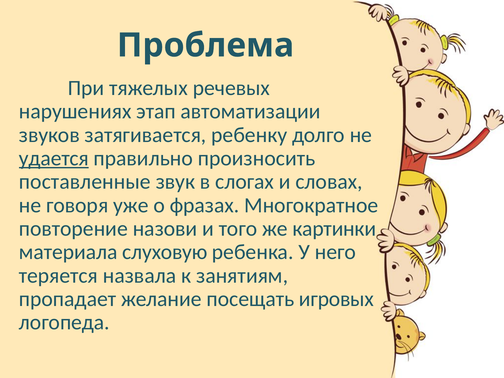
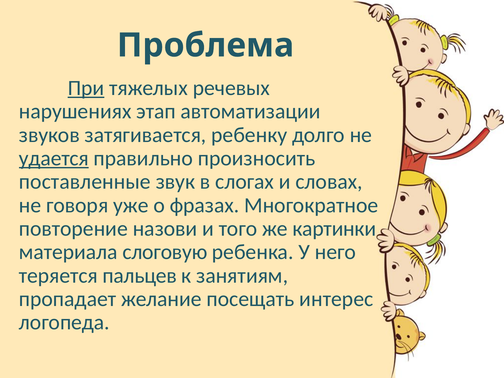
При underline: none -> present (86, 88)
слуховую: слуховую -> слоговую (165, 252)
назвала: назвала -> пальцев (140, 276)
игровых: игровых -> интерес (336, 299)
